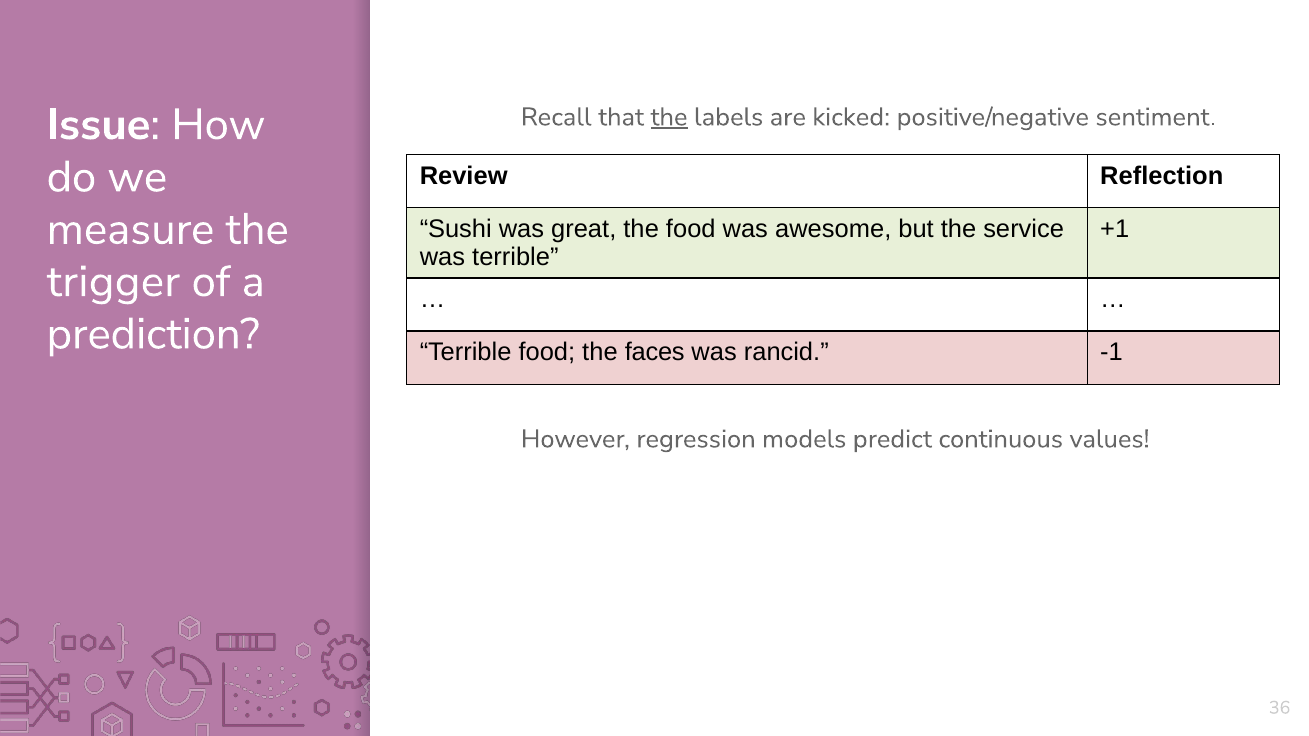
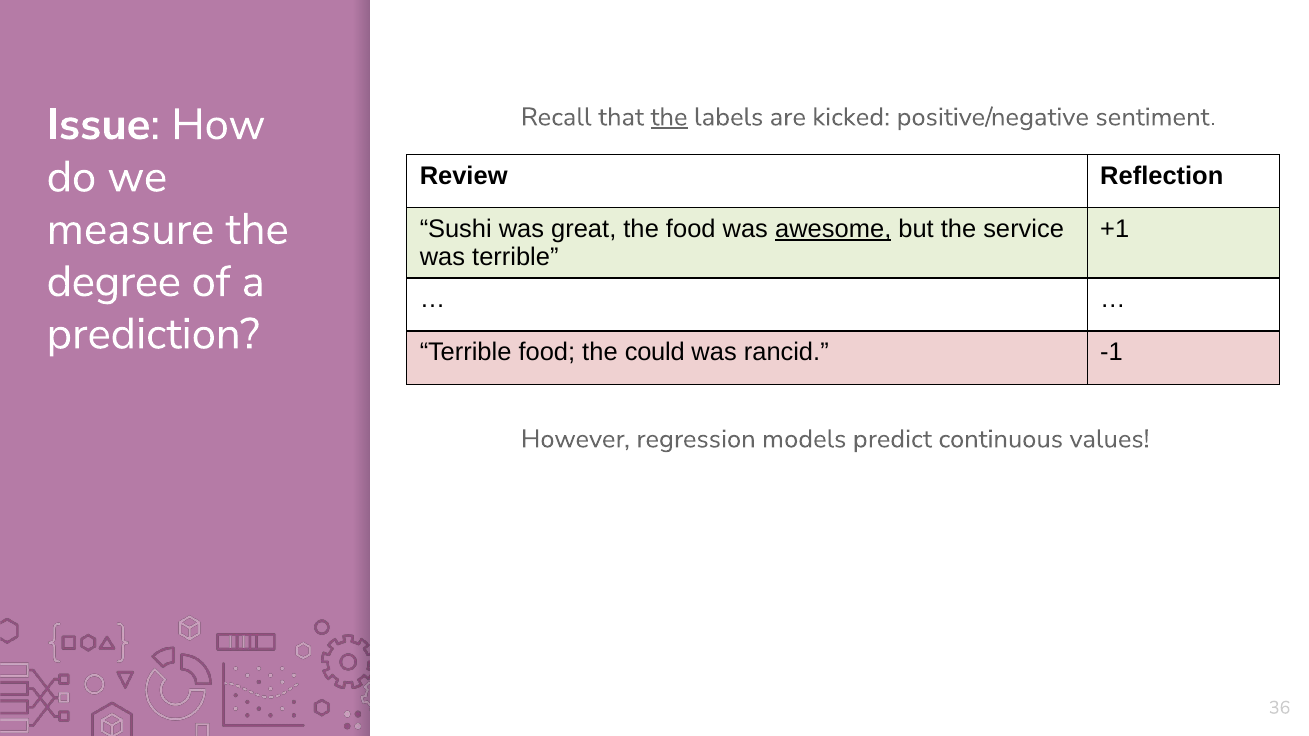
awesome underline: none -> present (833, 229)
trigger: trigger -> degree (114, 282)
faces: faces -> could (655, 353)
